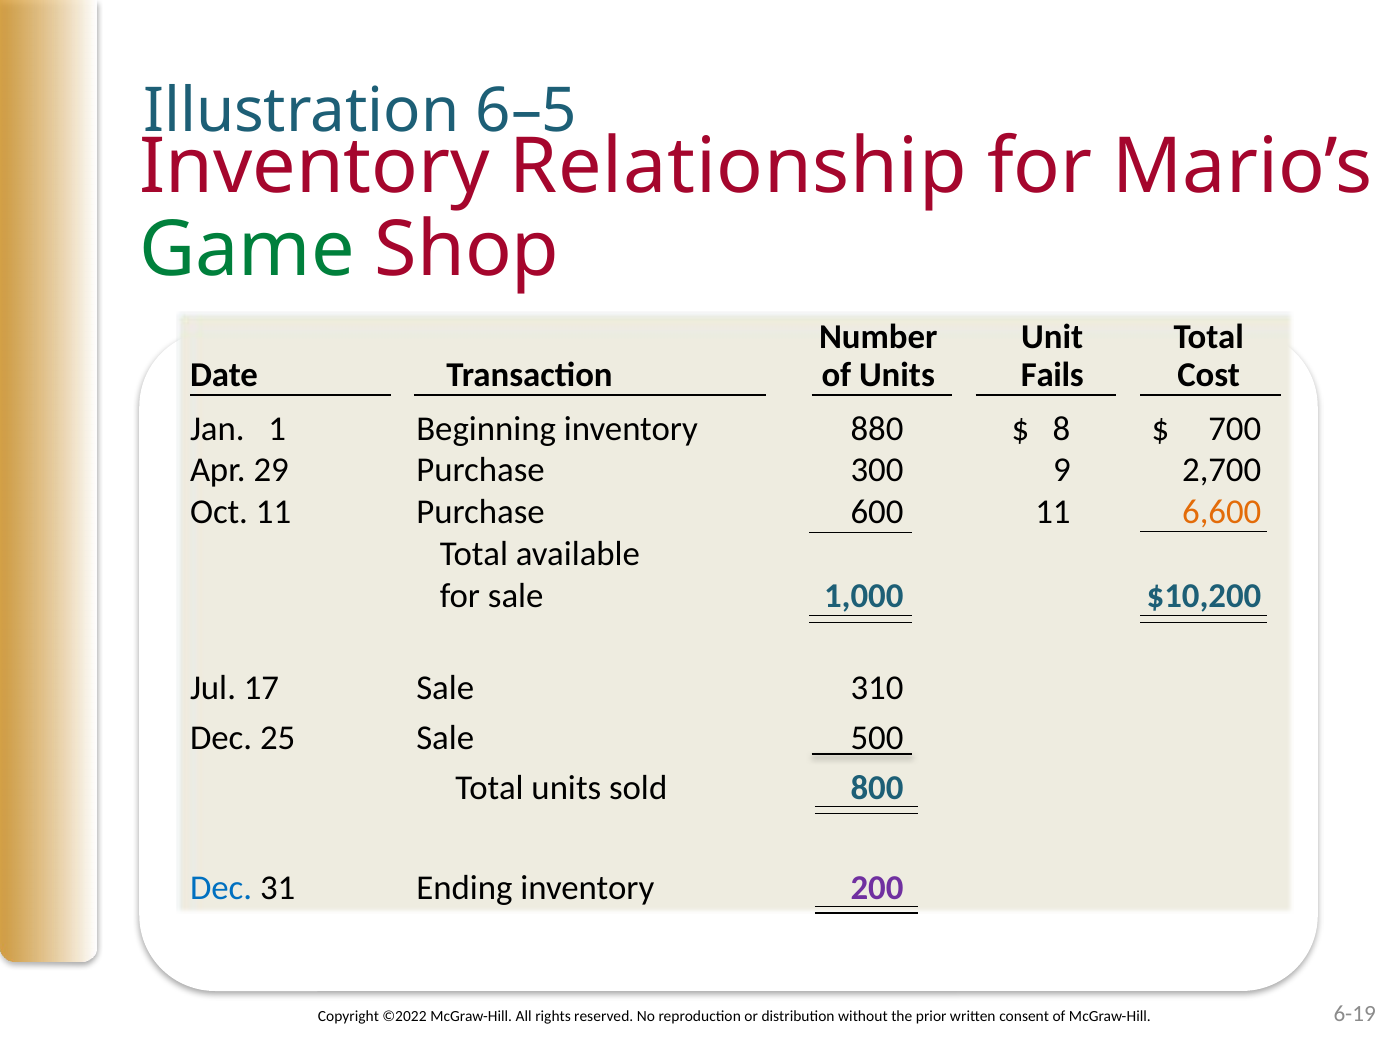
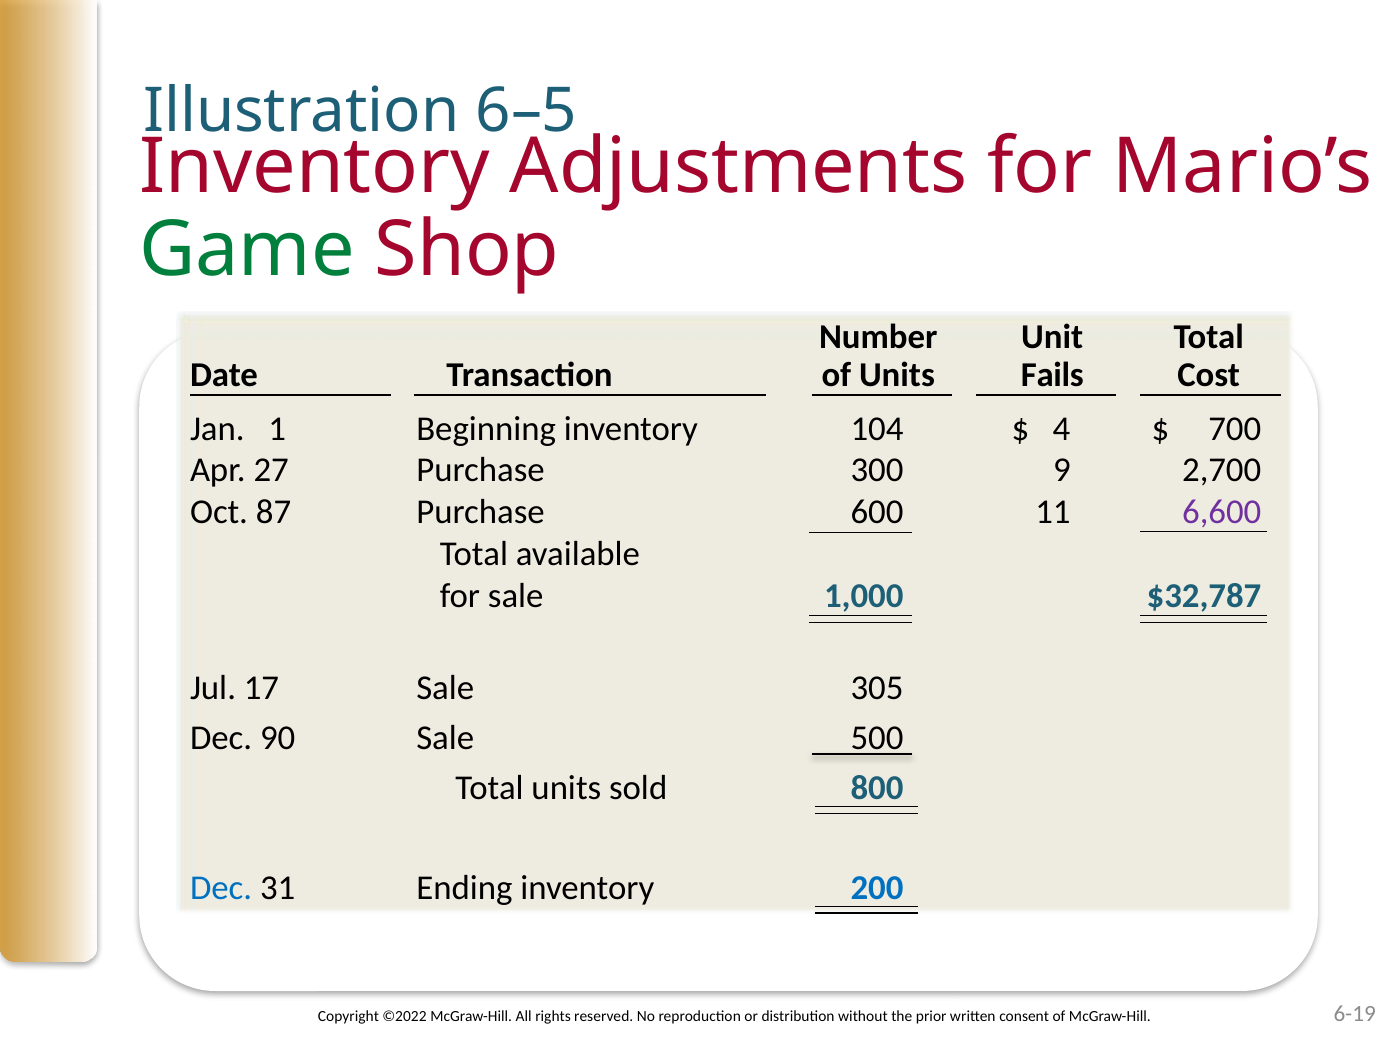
Relationship: Relationship -> Adjustments (739, 167)
880: 880 -> 104 (877, 429)
8: 8 -> 4 (1061, 429)
29: 29 -> 27 (271, 471)
Oct 11: 11 -> 87 (274, 513)
6,600 colour: orange -> purple (1222, 513)
$10,200: $10,200 -> $32,787 (1204, 596)
310: 310 -> 305 (877, 688)
25: 25 -> 90 (278, 738)
200 colour: purple -> blue (877, 889)
